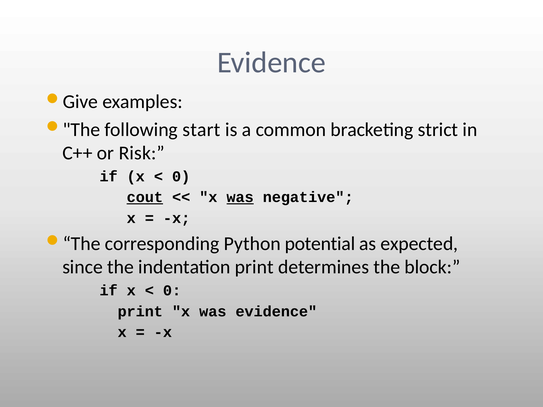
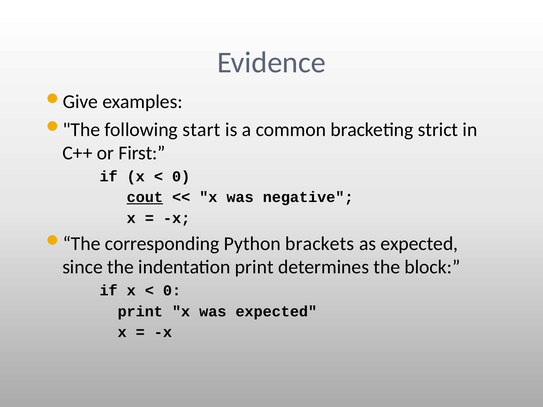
Risk: Risk -> First (142, 153)
was underline: present -> none (240, 197)
potential: potential -> brackets (320, 244)
was evidence: evidence -> expected (276, 312)
